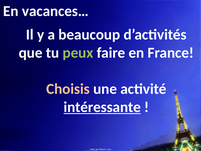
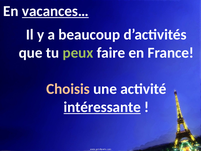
vacances… underline: none -> present (55, 11)
